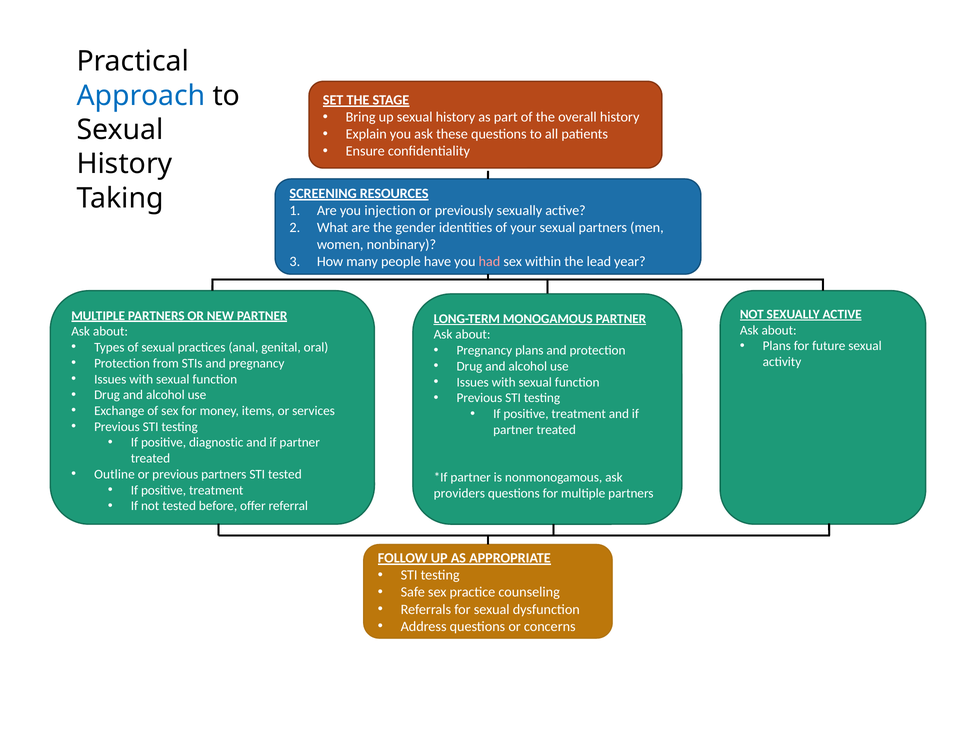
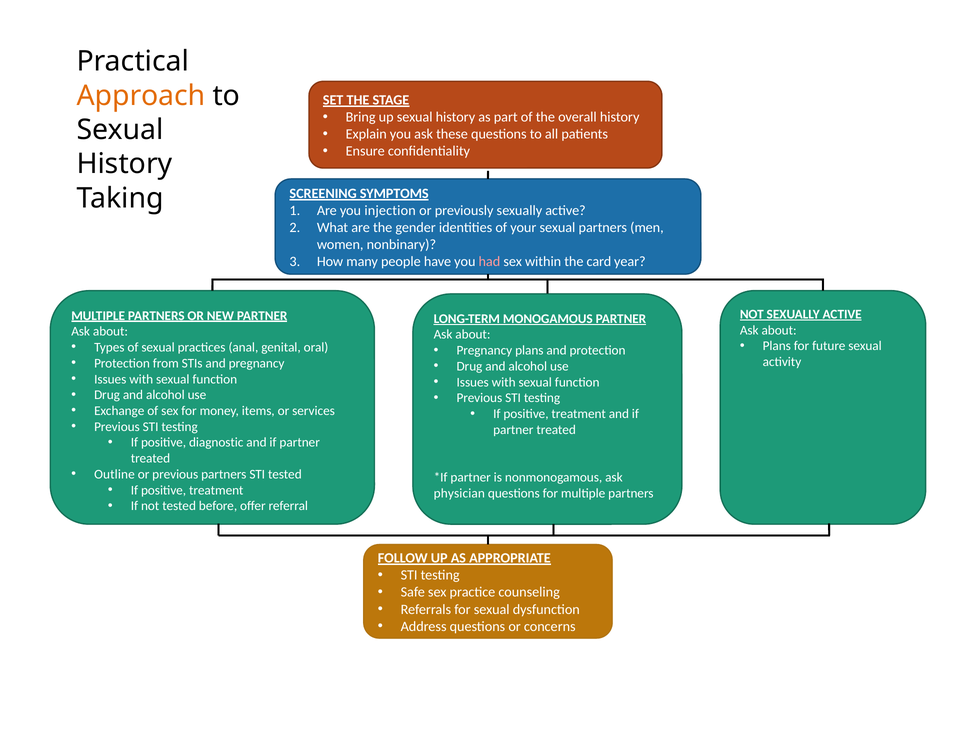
Approach colour: blue -> orange (141, 96)
RESOURCES: RESOURCES -> SYMPTOMS (394, 193)
lead: lead -> card (599, 262)
providers: providers -> physician (459, 493)
